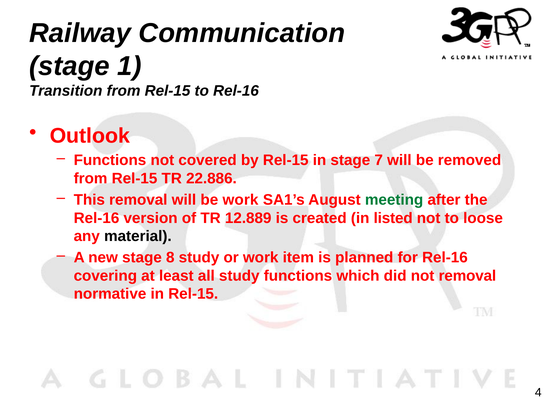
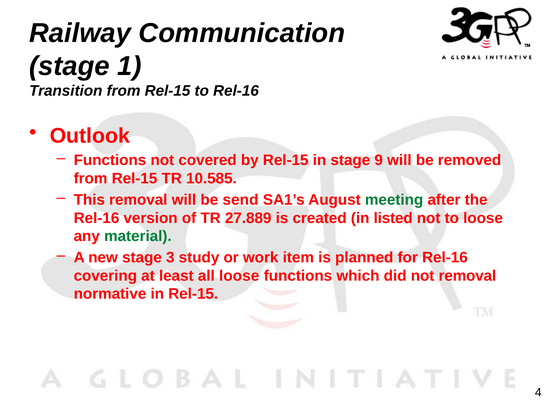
7: 7 -> 9 (379, 160)
22.886: 22.886 -> 10.585 (211, 179)
be work: work -> send (240, 200)
12.889: 12.889 -> 27.889 (248, 218)
material colour: black -> green (138, 236)
8: 8 -> 3 (170, 258)
all study: study -> loose (239, 276)
